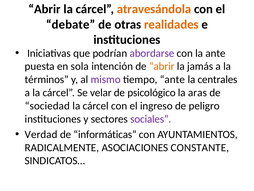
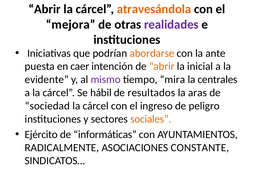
debate: debate -> mejora (71, 24)
realidades colour: orange -> purple (171, 24)
abordarse colour: purple -> orange (152, 53)
sola: sola -> caer (80, 66)
jamás: jamás -> inicial (200, 66)
términos: términos -> evidente (47, 79)
tiempo ante: ante -> mira (172, 79)
velar: velar -> hábil (101, 92)
psicológico: psicológico -> resultados (151, 92)
sociales colour: purple -> orange (151, 119)
Verdad: Verdad -> Ejército (41, 134)
